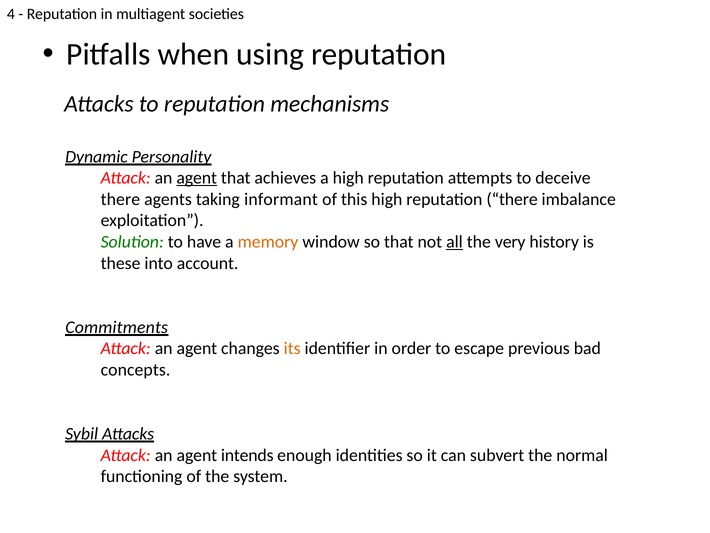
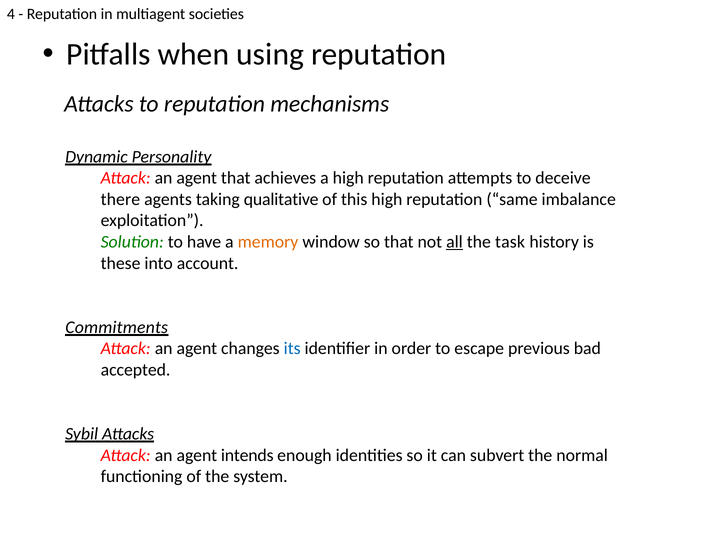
agent underline: present -> none (197, 178)
informant: informant -> qualitative (281, 199)
reputation there: there -> same (512, 199)
very: very -> task (510, 242)
its colour: orange -> blue (292, 348)
concepts: concepts -> accepted (136, 370)
